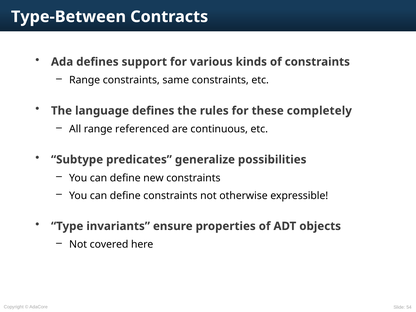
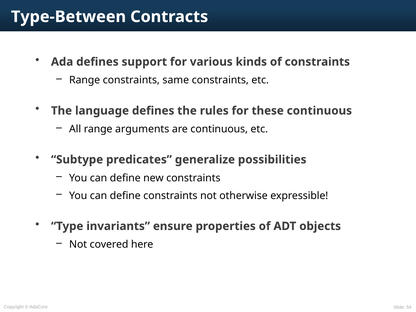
these completely: completely -> continuous (319, 111)
referenced: referenced -> arguments (142, 129)
